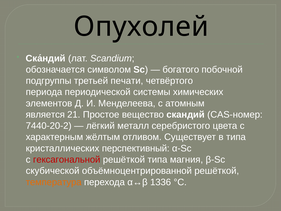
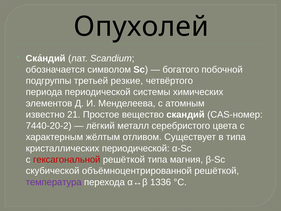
печати: печати -> резкие (127, 81)
является: является -> известно (45, 114)
кристаллических перспективный: перспективный -> периодической (136, 148)
температура colour: orange -> purple (54, 182)
